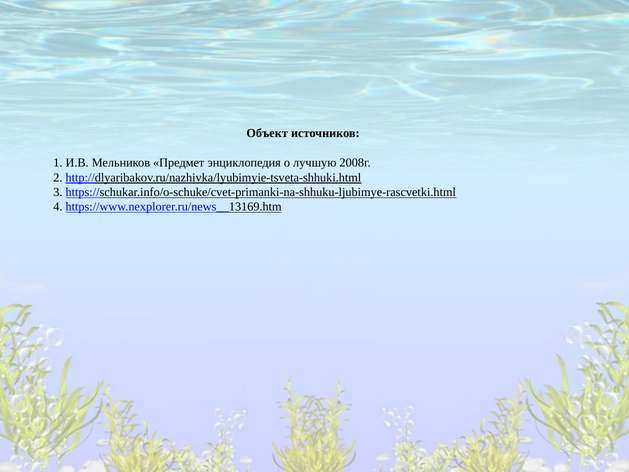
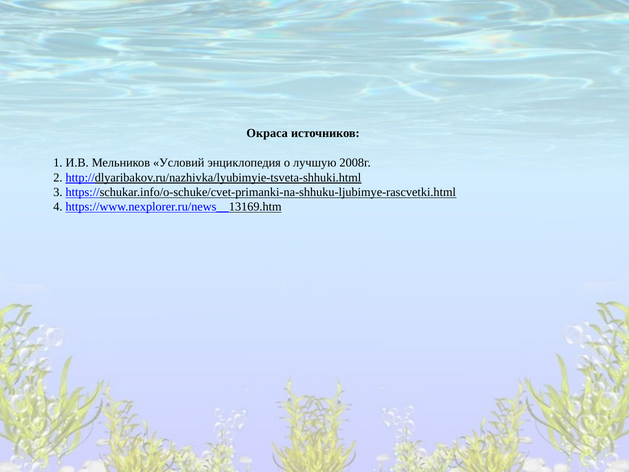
Объект: Объект -> Окраса (267, 133)
Предмет: Предмет -> Условий (179, 163)
